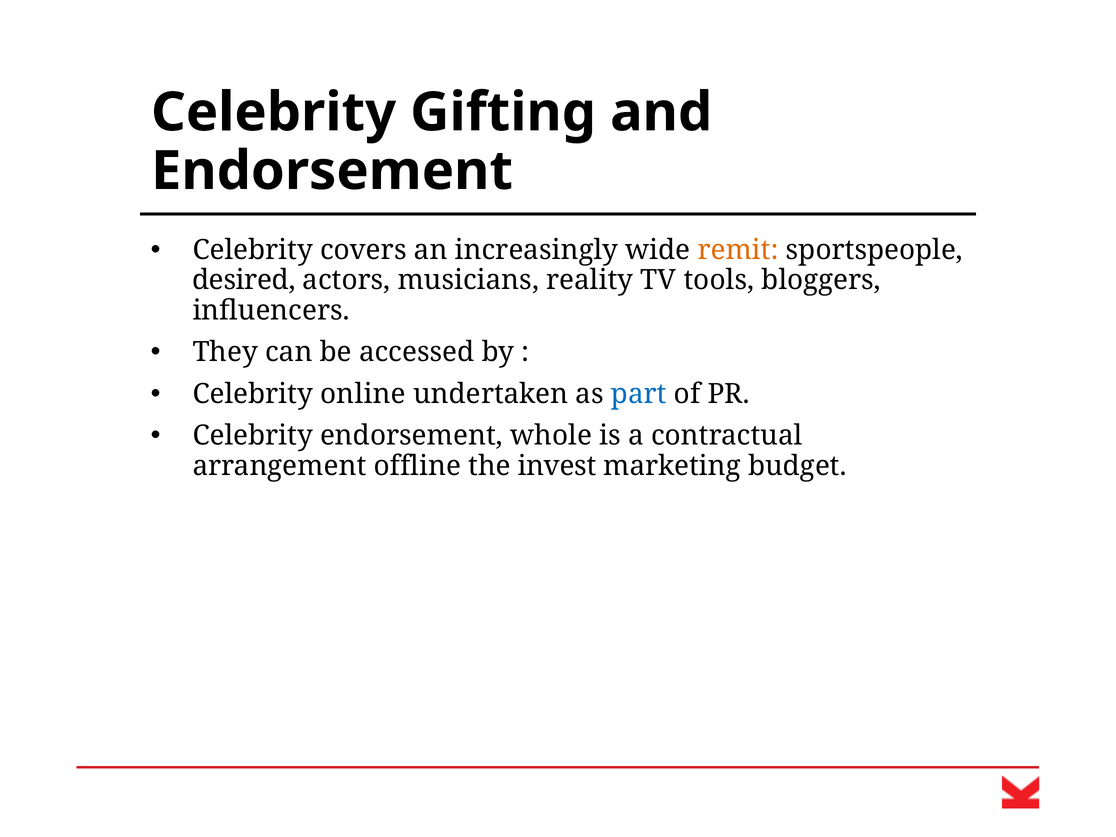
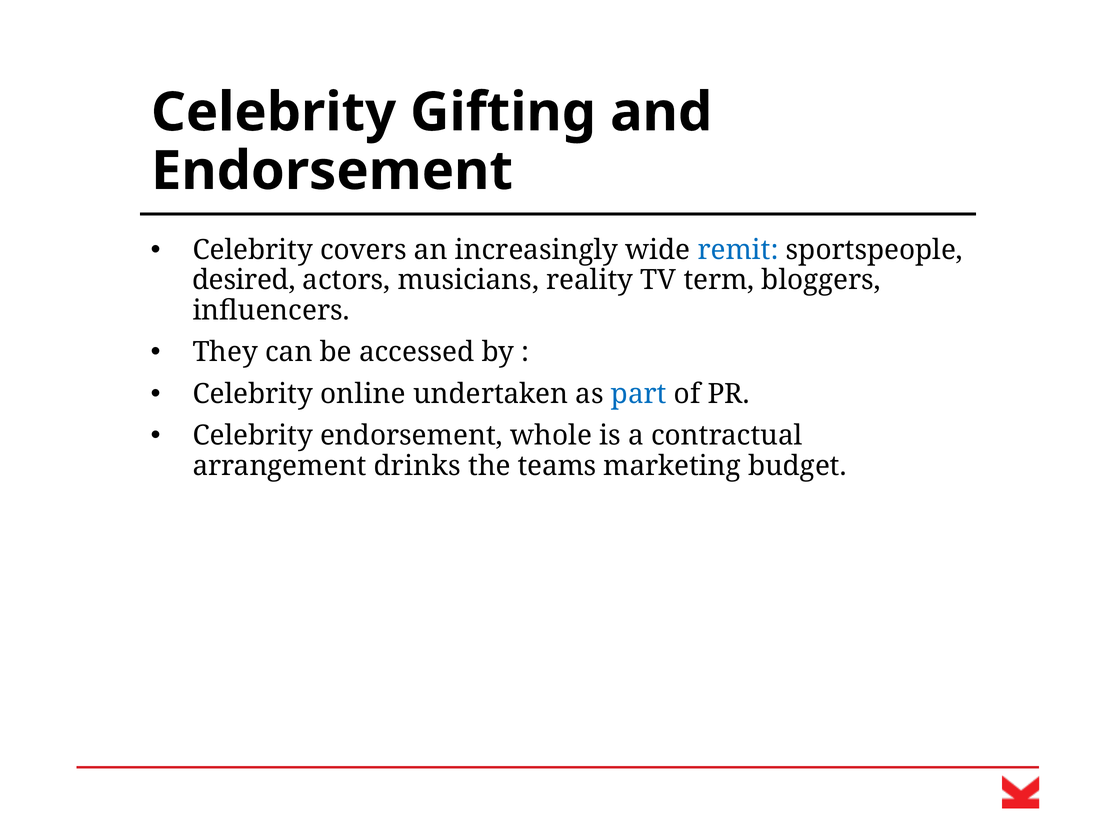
remit colour: orange -> blue (738, 250)
tools: tools -> term (719, 280)
offline: offline -> drinks (417, 466)
invest: invest -> teams (557, 466)
